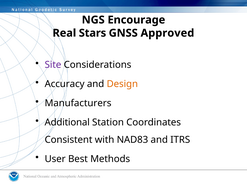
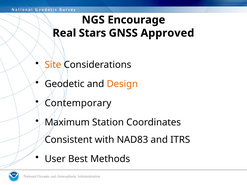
Site colour: purple -> orange (53, 65)
Accuracy: Accuracy -> Geodetic (65, 84)
Manufacturers: Manufacturers -> Contemporary (78, 103)
Additional: Additional -> Maximum (67, 123)
